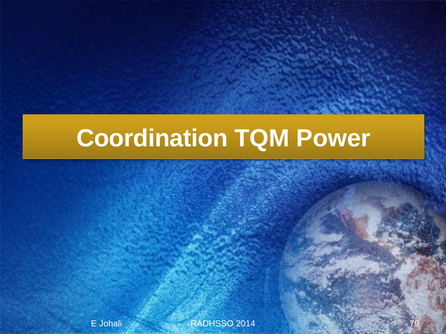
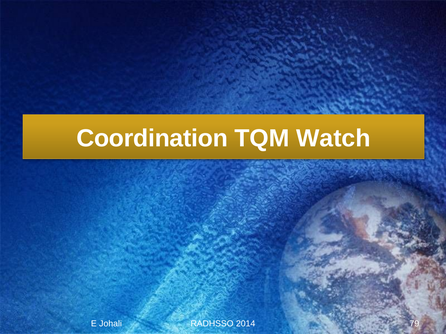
Power: Power -> Watch (333, 138)
